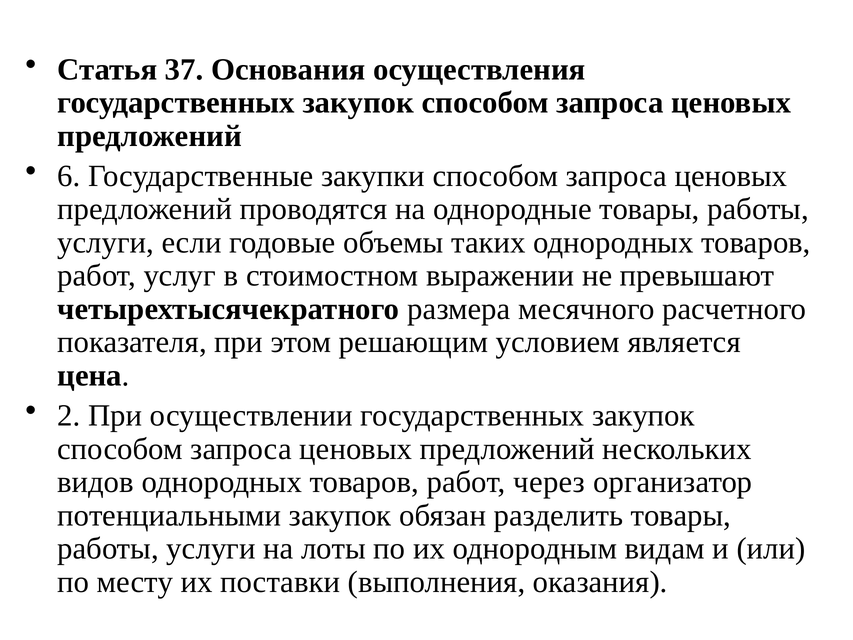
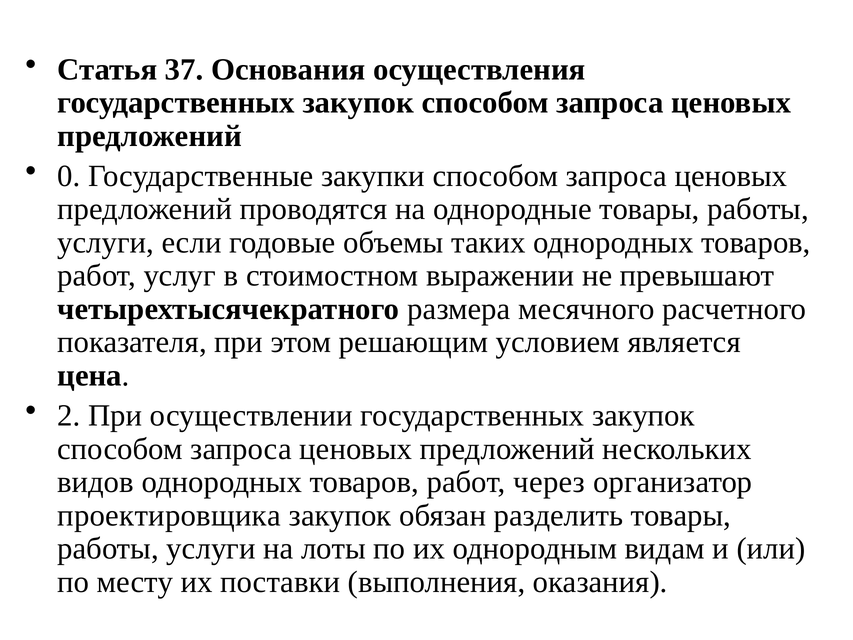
6: 6 -> 0 (69, 176)
потенциальными: потенциальными -> проектировщика (169, 515)
